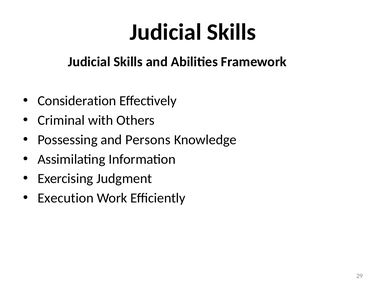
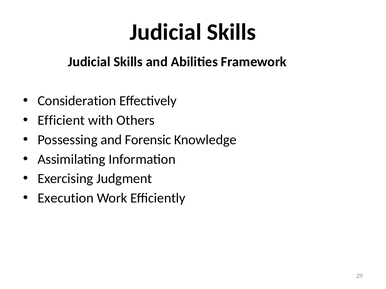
Criminal: Criminal -> Efficient (61, 120)
Persons: Persons -> Forensic (148, 140)
